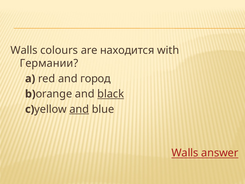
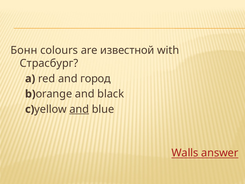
Walls: Walls -> Бонн (24, 50)
находится: находится -> известной (127, 50)
Германии: Германии -> Страсбург (49, 63)
black underline: present -> none (111, 94)
